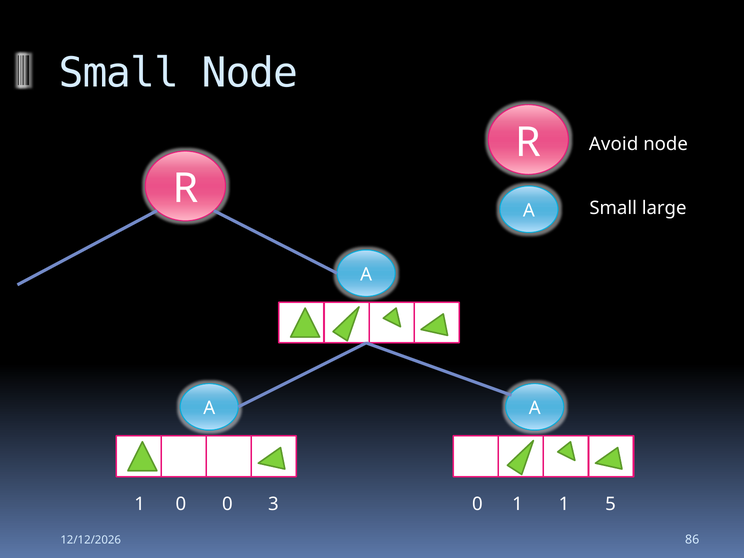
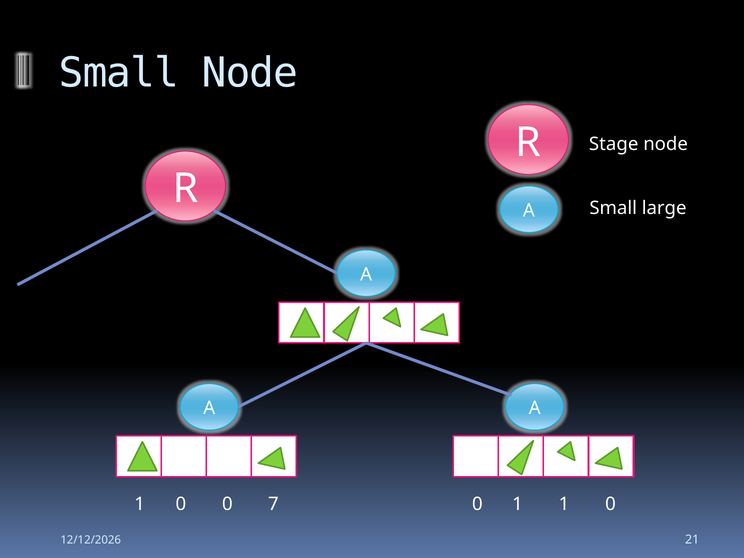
Avoid: Avoid -> Stage (614, 144)
3: 3 -> 7 (273, 504)
1 1 5: 5 -> 0 (610, 504)
86: 86 -> 21 (692, 540)
